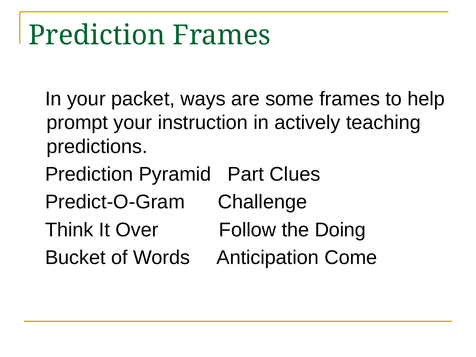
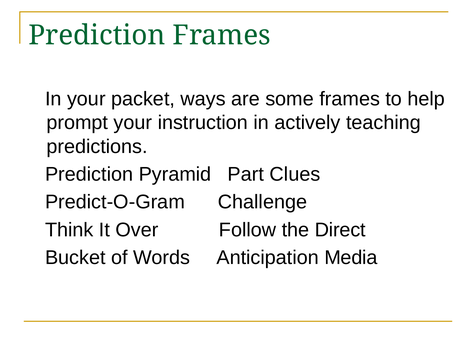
Doing: Doing -> Direct (340, 230)
Come: Come -> Media (351, 258)
